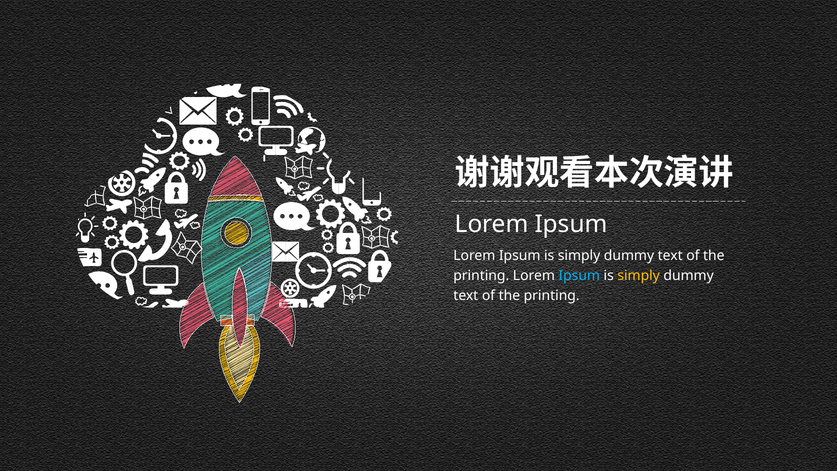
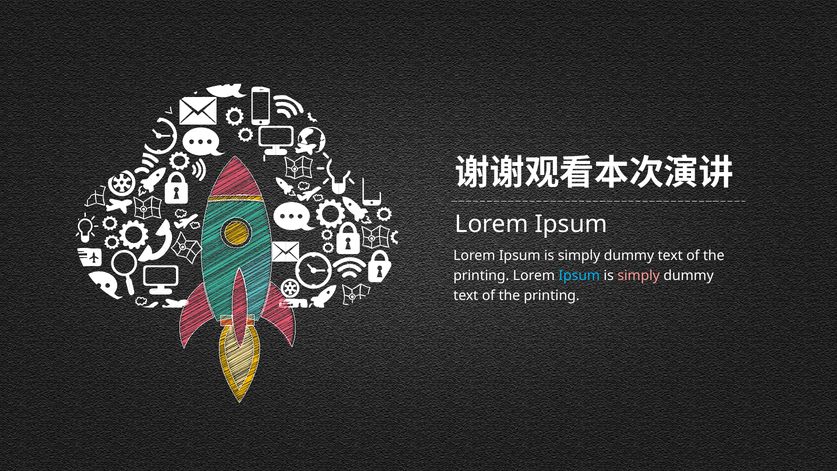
simply colour: yellow -> pink (639, 275)
